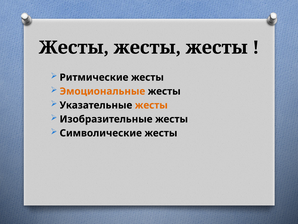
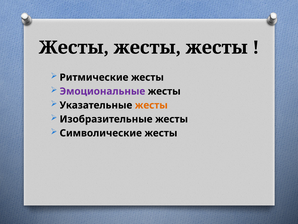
Эмоциональные colour: orange -> purple (102, 91)
